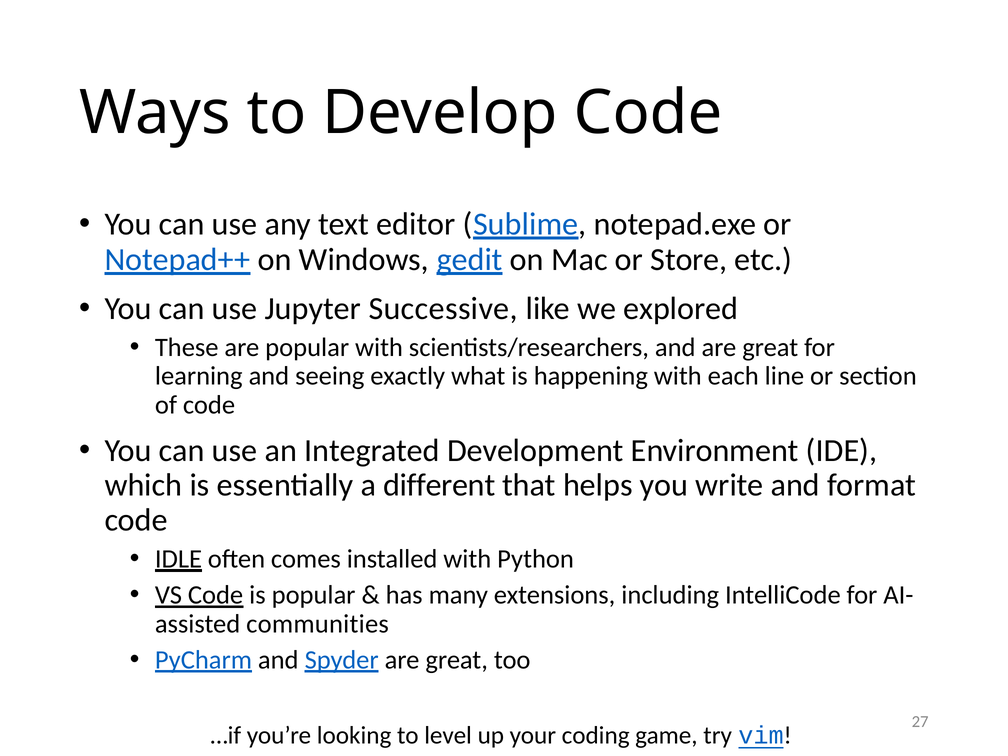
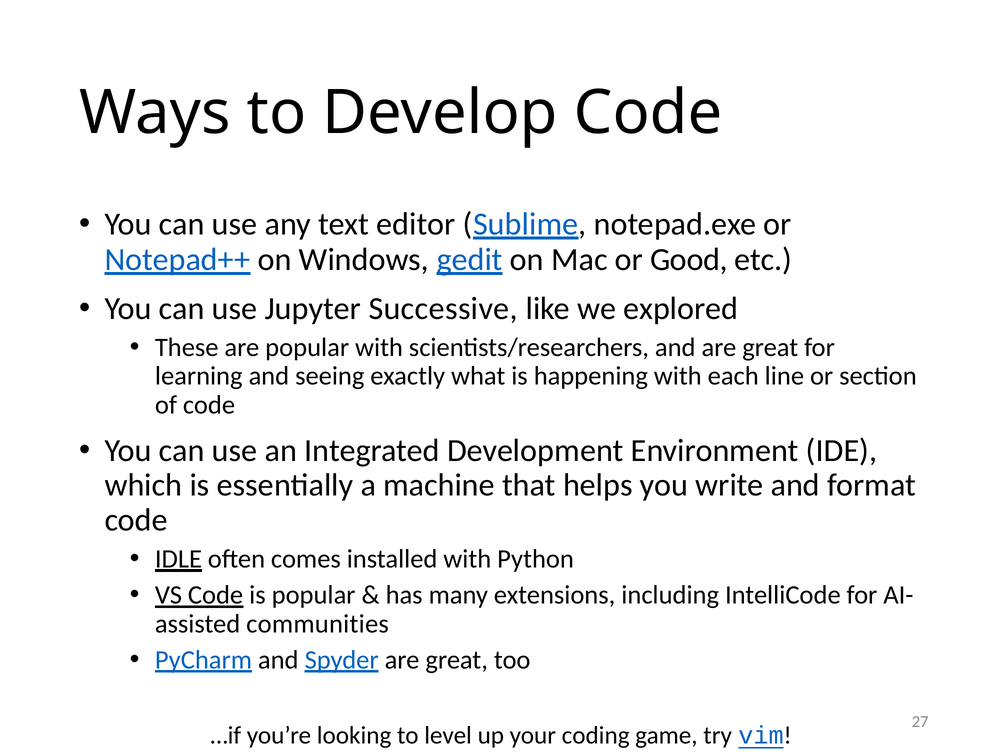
Store: Store -> Good (689, 260)
different: different -> machine (439, 485)
